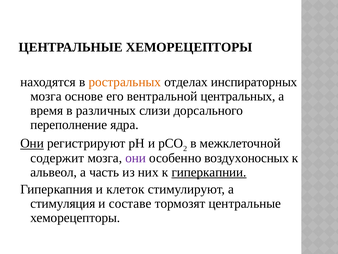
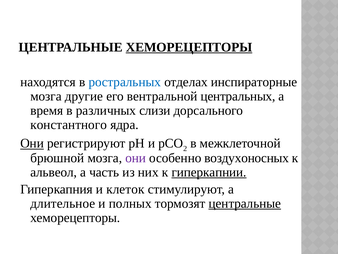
ХЕМОРЕЦЕПТОРЫ underline: none -> present (189, 47)
ростральных colour: orange -> blue (125, 82)
инспираторных: инспираторных -> инспираторные (254, 82)
основе: основе -> другие (84, 96)
переполнение: переполнение -> константного (69, 125)
содержит: содержит -> брюшной (57, 158)
стимуляция: стимуляция -> длительное (63, 203)
составе: составе -> полных (130, 203)
центральные underline: none -> present (245, 203)
